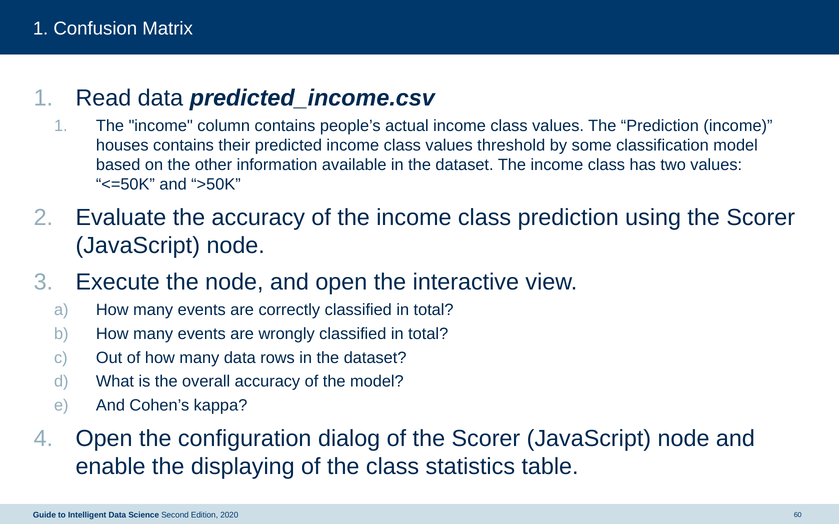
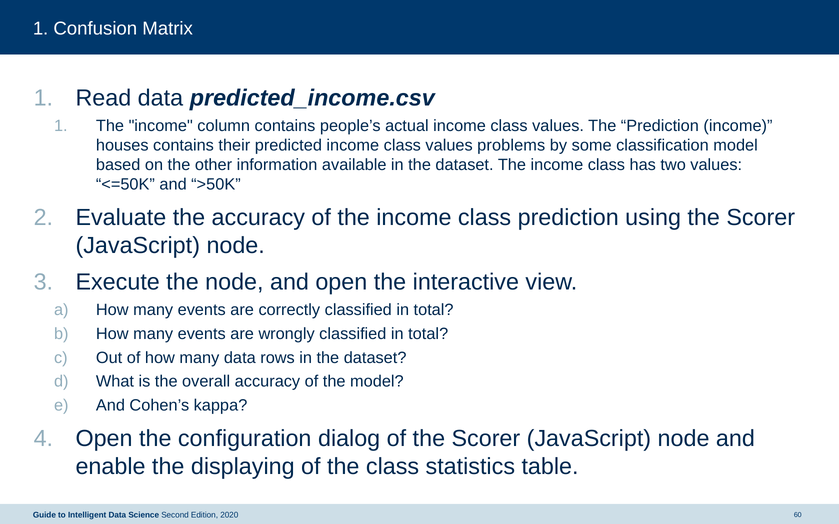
threshold: threshold -> problems (511, 145)
